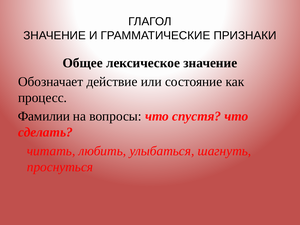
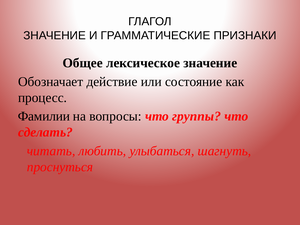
спустя: спустя -> группы (197, 116)
